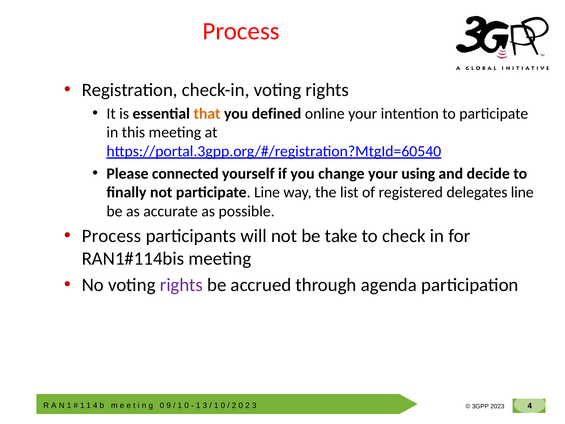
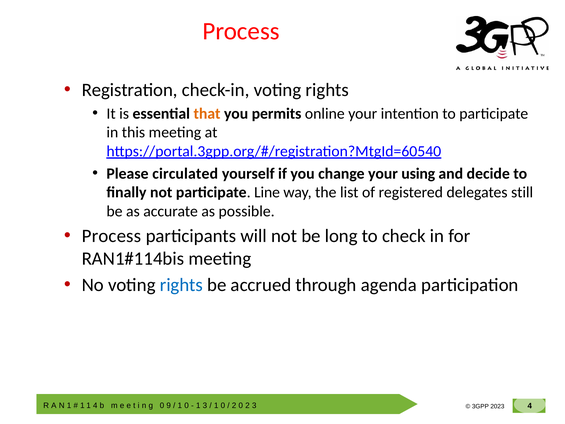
defined: defined -> permits (277, 113)
connected: connected -> circulated (185, 173)
delegates line: line -> still (522, 192)
take: take -> long (341, 236)
rights colour: purple -> blue (181, 285)
